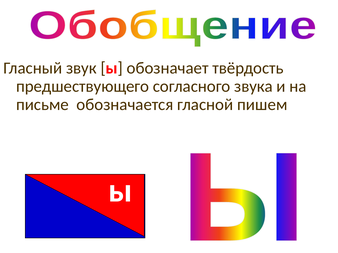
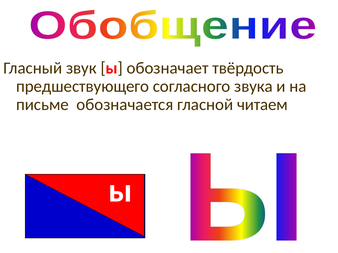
пишем: пишем -> читаем (262, 105)
